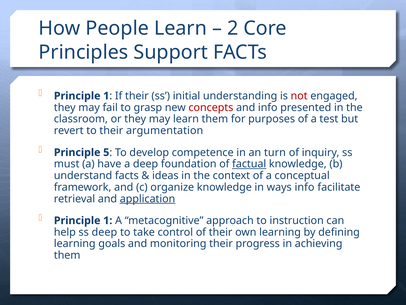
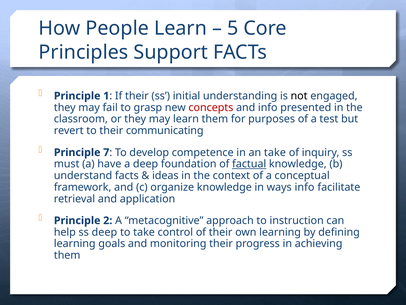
2: 2 -> 5 (233, 28)
not colour: red -> black (299, 96)
argumentation: argumentation -> communicating (165, 130)
5: 5 -> 7 (106, 152)
an turn: turn -> take (275, 152)
application underline: present -> none (148, 199)
1: 1 -> 2 (108, 220)
